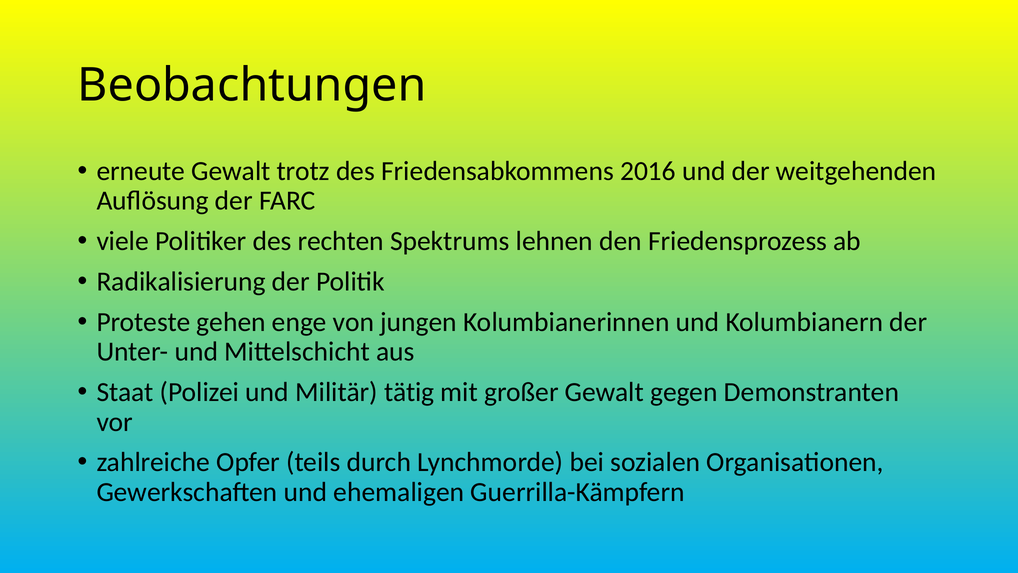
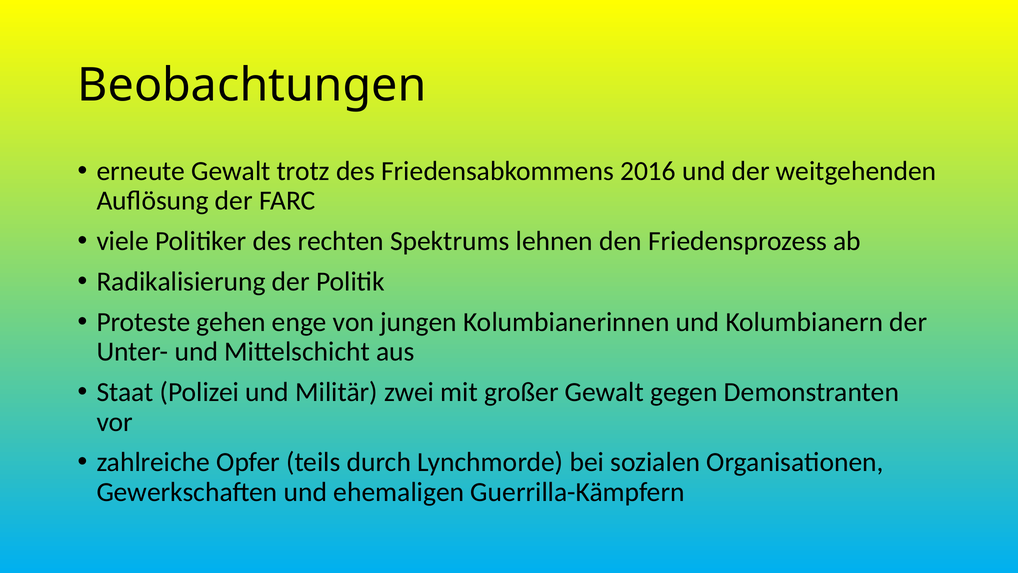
tätig: tätig -> zwei (409, 392)
